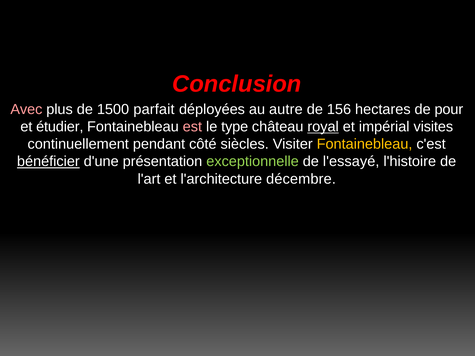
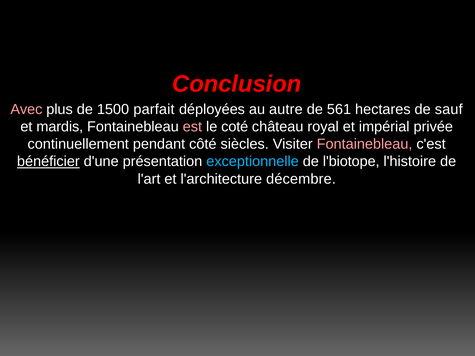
156: 156 -> 561 (339, 109)
pour: pour -> sauf (449, 109)
étudier: étudier -> mardis (60, 127)
type: type -> coté (235, 127)
royal underline: present -> none (323, 127)
visites: visites -> privée (433, 127)
Fontainebleau colour: yellow -> pink (365, 144)
exceptionnelle colour: light green -> light blue (253, 162)
l'essayé: l'essayé -> l'biotope (351, 162)
